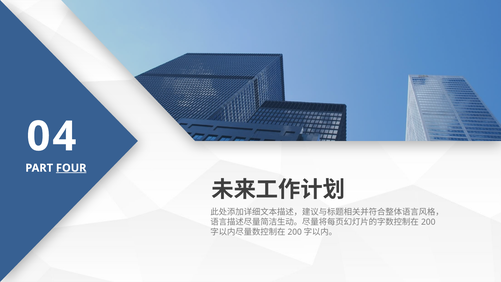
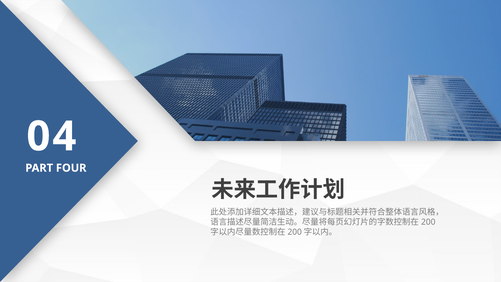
FOUR underline: present -> none (71, 168)
